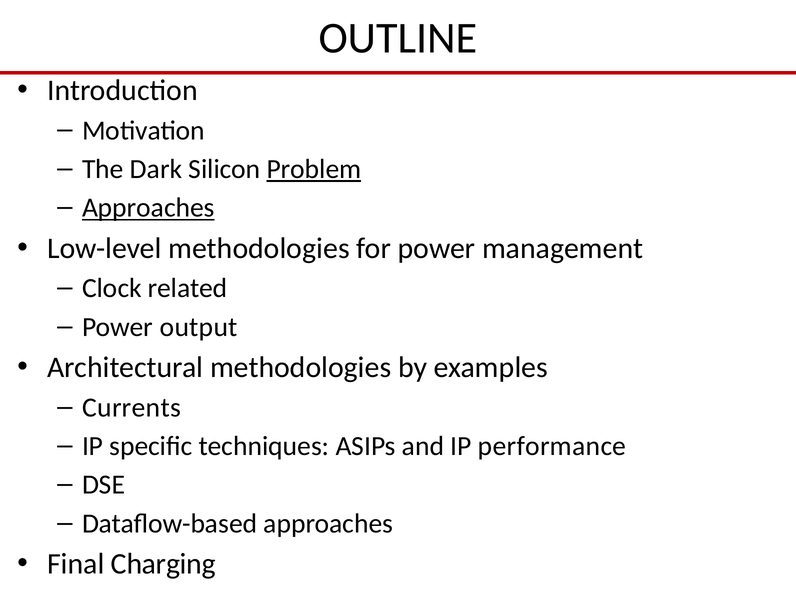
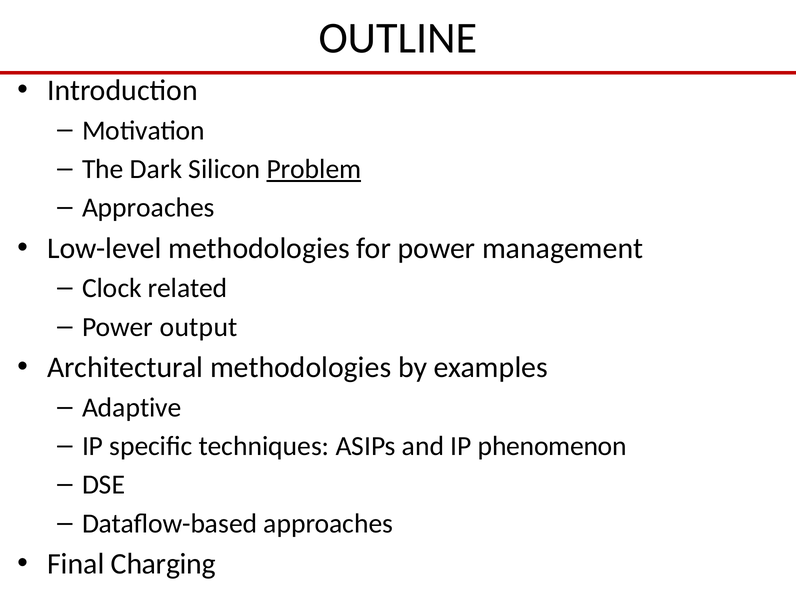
Approaches underline: present -> none (148, 208)
Currents: Currents -> Adaptive (132, 407)
performance: performance -> phenomenon (552, 446)
